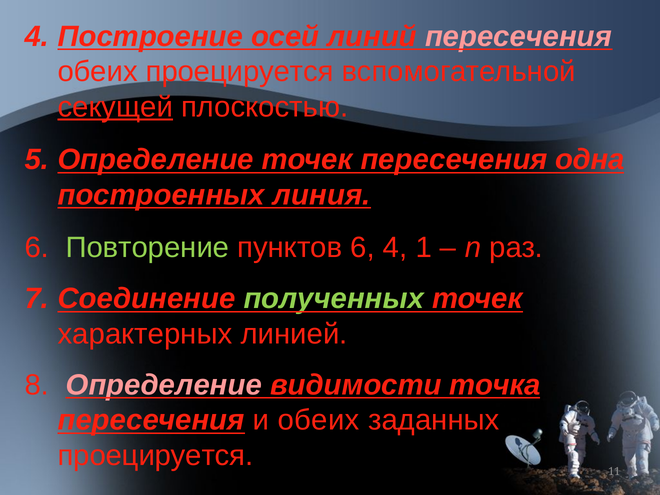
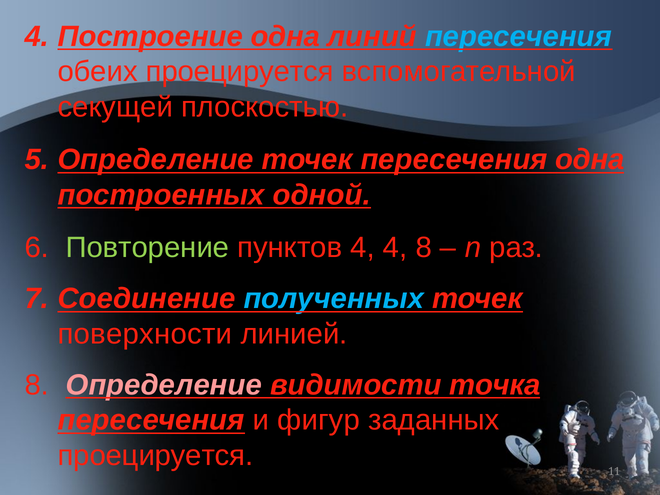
Построение осей: осей -> одна (285, 37)
пересечения colour: pink -> light blue (519, 37)
секущей underline: present -> none (115, 107)
линия: линия -> одной (322, 195)
пунктов 6: 6 -> 4 (363, 248)
4 1: 1 -> 8 (424, 248)
полученных colour: light green -> light blue (334, 299)
характерных: характерных -> поверхности (145, 334)
и обеих: обеих -> фигур (319, 420)
